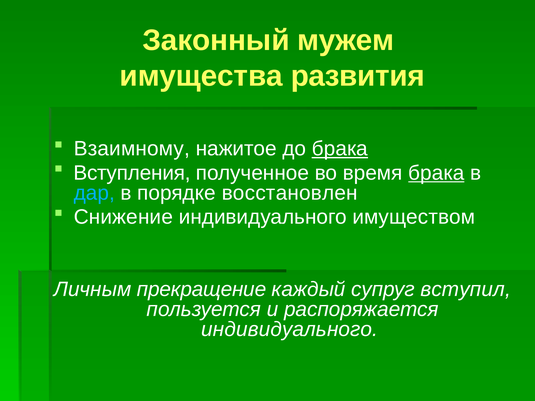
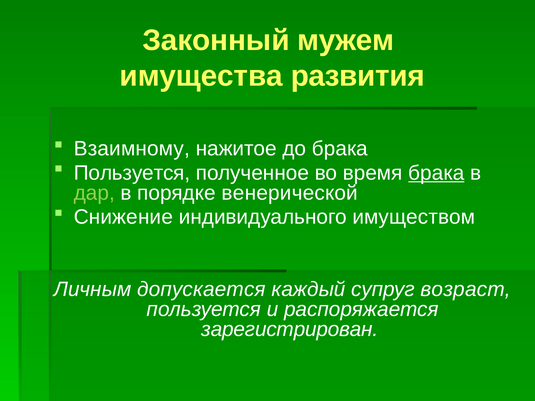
брака underline: present -> none (340, 149)
Вступления: Вступления -> Пользуется (132, 173)
дар colour: light blue -> light green (94, 193)
восстановлен: восстановлен -> венерической (290, 193)
прекращение: прекращение -> допускается (201, 290)
вступил: вступил -> возраст (466, 290)
индивидуального: индивидуального -> зарегистрирован (290, 330)
